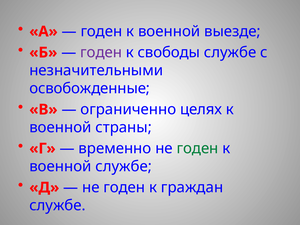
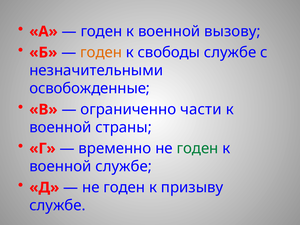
выезде: выезде -> вызову (232, 32)
годен colour: purple -> orange (101, 53)
целях: целях -> части (201, 110)
граждан: граждан -> призыву (192, 188)
